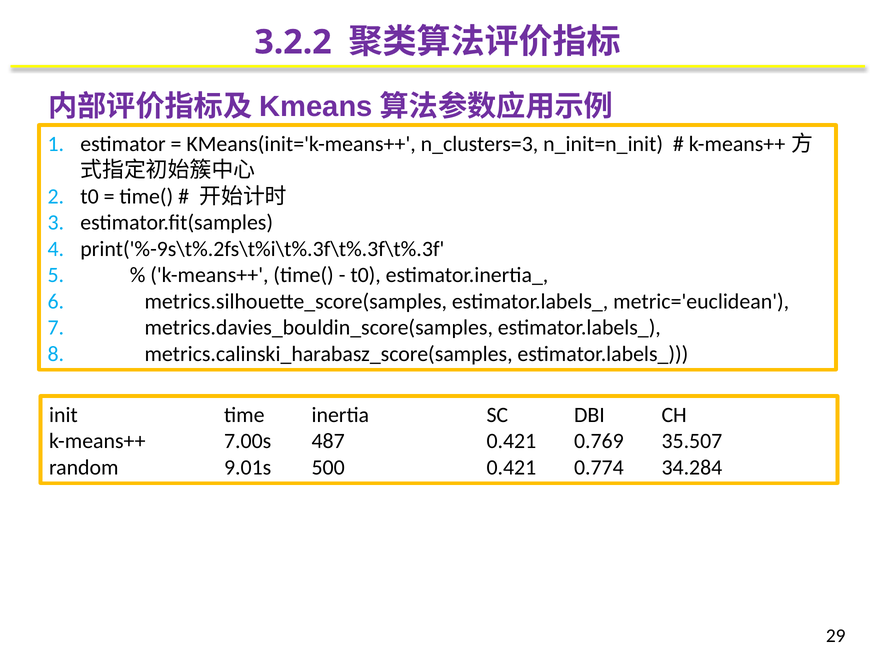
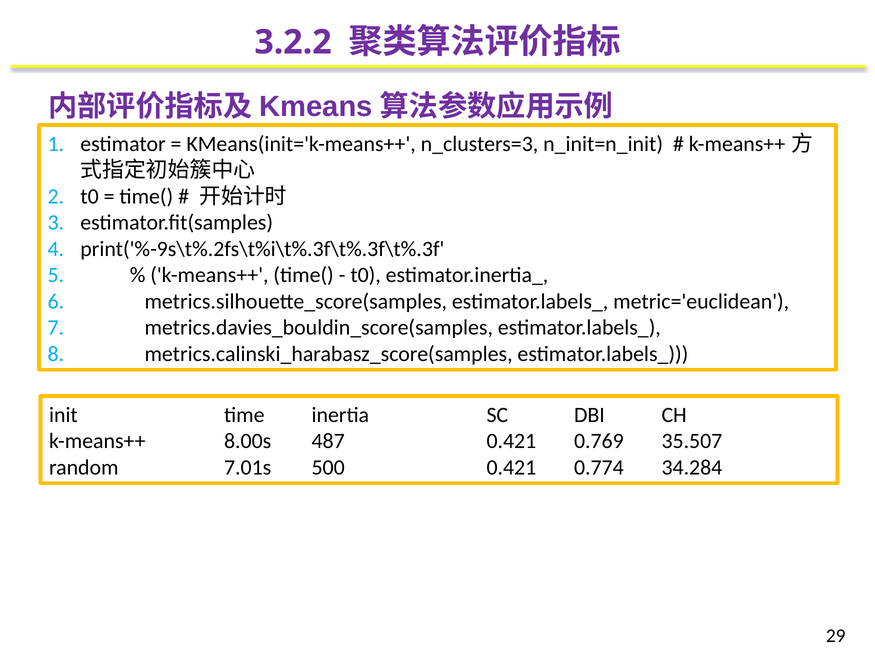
7.00s: 7.00s -> 8.00s (248, 441)
9.01s: 9.01s -> 7.01s (248, 468)
